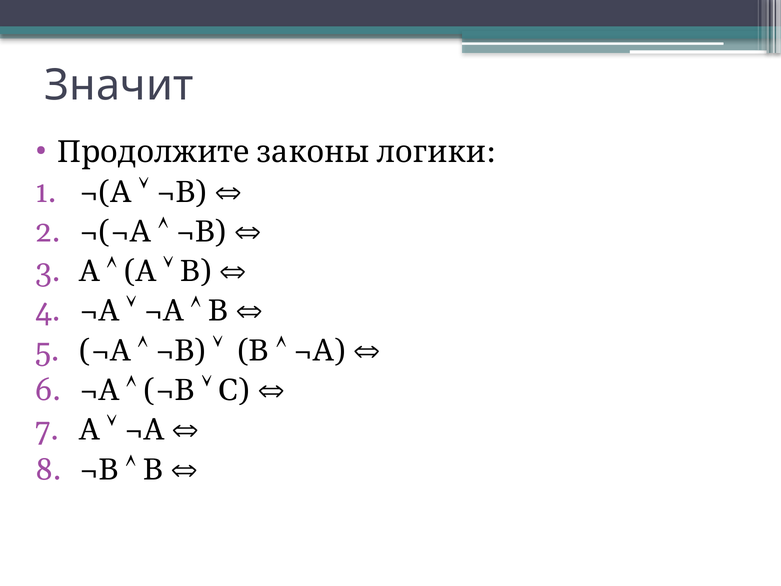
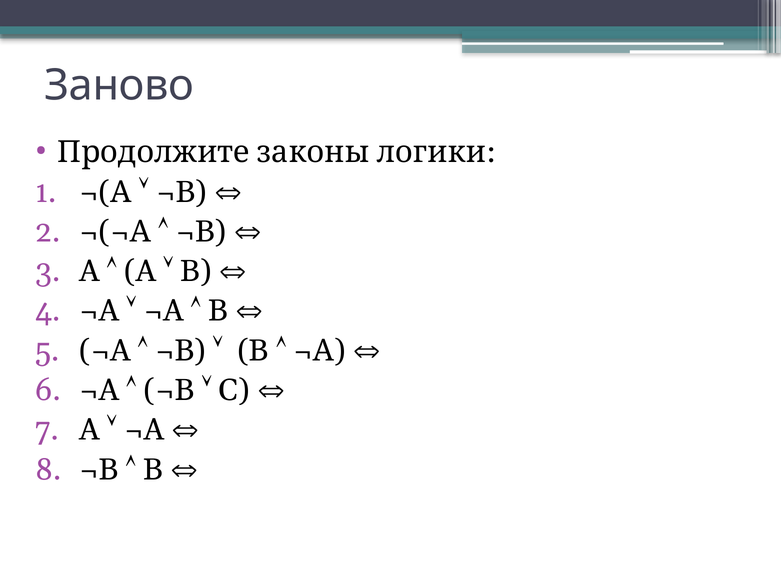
Значит: Значит -> Заново (119, 85)
